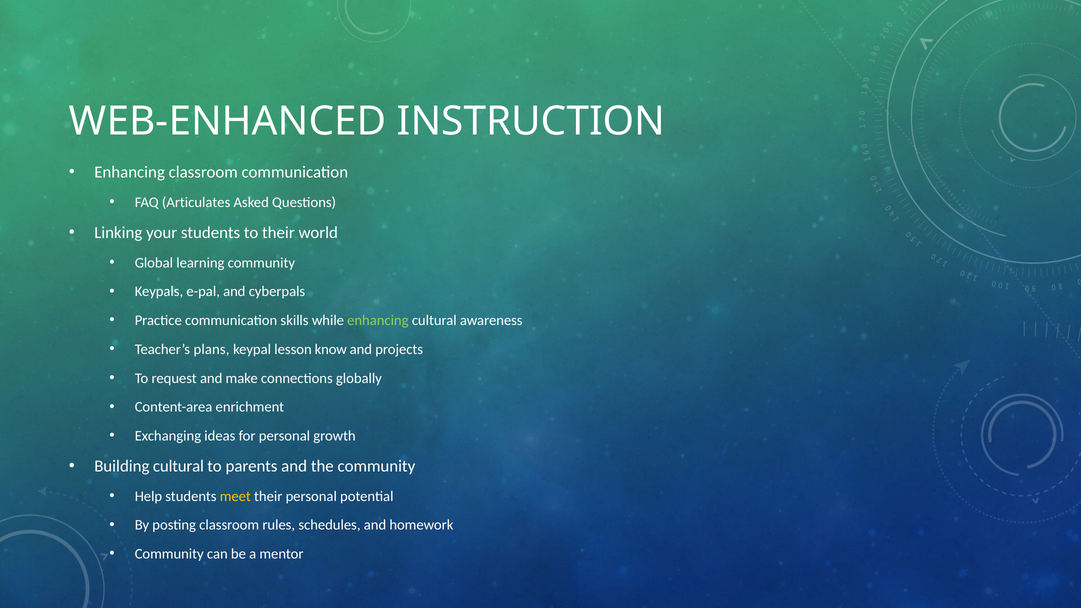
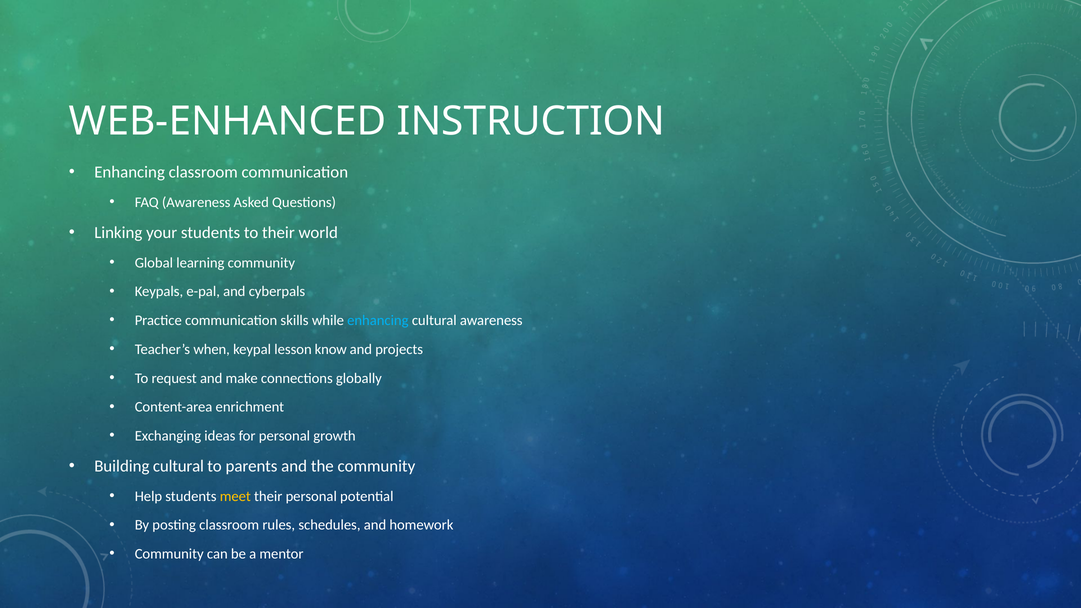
FAQ Articulates: Articulates -> Awareness (196, 202)
enhancing colour: light green -> light blue (378, 321)
plans: plans -> when (212, 349)
